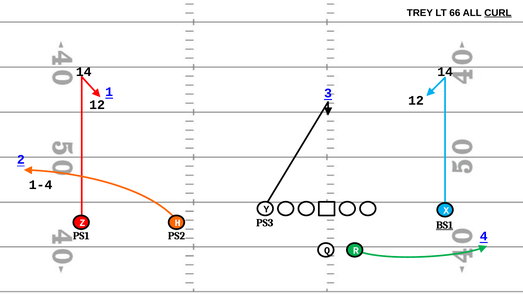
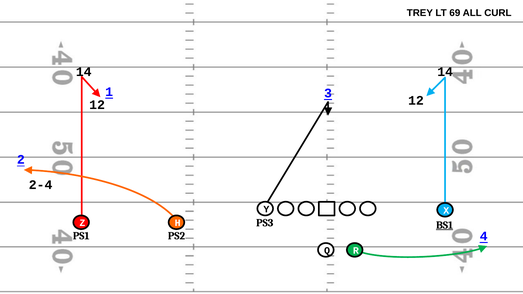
66: 66 -> 69 (455, 13)
CURL underline: present -> none (498, 13)
1-4: 1-4 -> 2-4 (41, 185)
